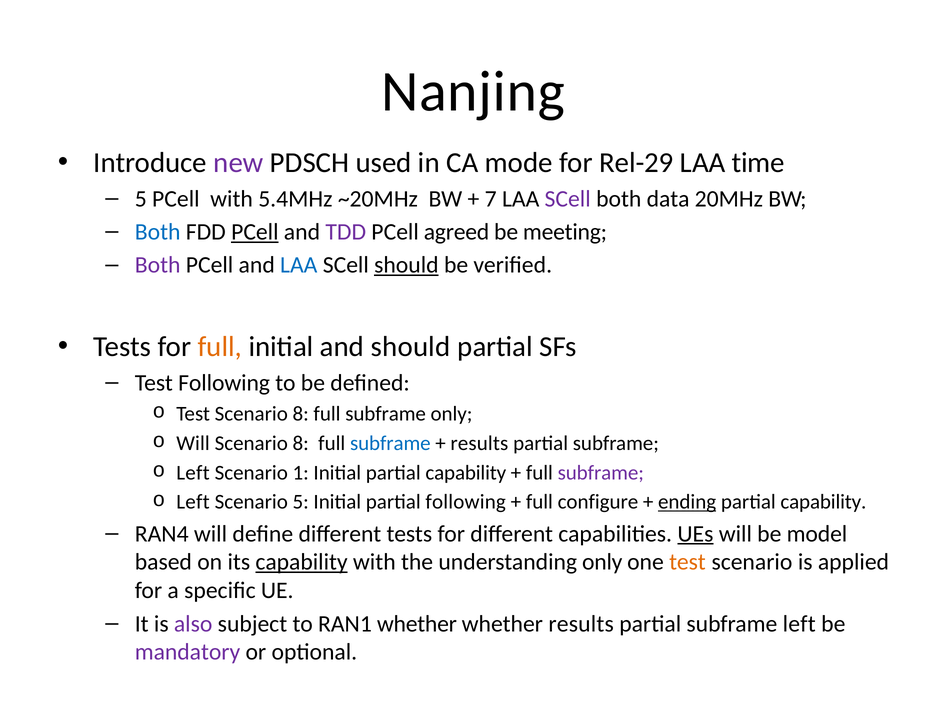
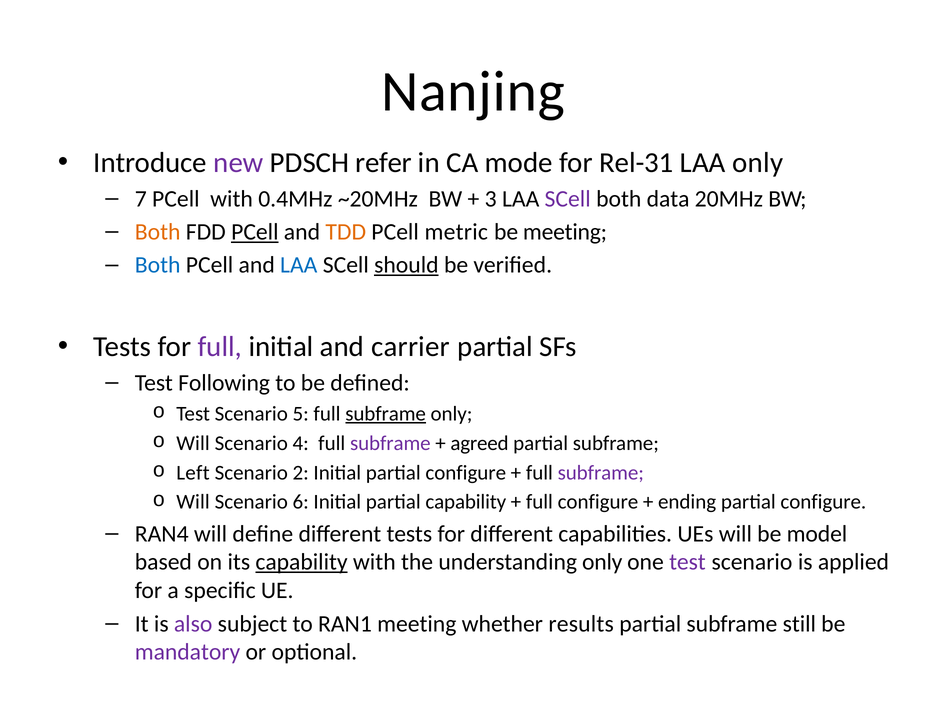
used: used -> refer (384, 163)
Rel-29: Rel-29 -> Rel-31 (636, 163)
LAA time: time -> only (758, 163)
5: 5 -> 7 (141, 199)
5.4MHz: 5.4MHz -> 0.4MHz (295, 199)
7: 7 -> 3 (491, 199)
Both colour: blue -> orange (158, 232)
TDD colour: purple -> orange (346, 232)
agreed: agreed -> metric (456, 232)
Both colour: purple -> blue (158, 265)
full colour: orange -> purple (220, 347)
and should: should -> carrier (411, 347)
Test Scenario 8: 8 -> 5 (301, 414)
subframe underline: none -> present (386, 414)
8: 8 -> 4 (301, 443)
subframe colour: blue -> purple (390, 443)
results: results -> agreed (480, 443)
1: 1 -> 2 (301, 473)
Initial partial capability: capability -> configure (466, 473)
Left: Left -> Will (193, 502)
Scenario 5: 5 -> 6 (301, 502)
partial following: following -> capability (466, 502)
ending underline: present -> none (687, 502)
capability: capability -> configure (823, 502)
UEs underline: present -> none (695, 534)
test colour: orange -> purple (687, 562)
RAN1 whether: whether -> meeting (417, 624)
subframe left: left -> still (799, 624)
